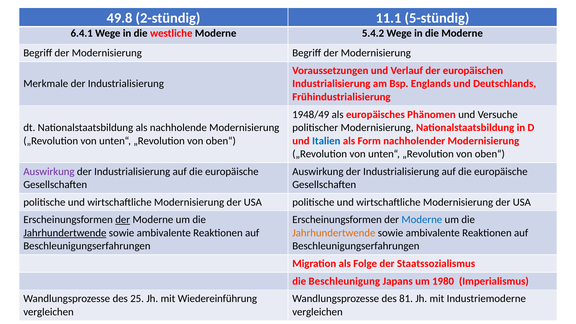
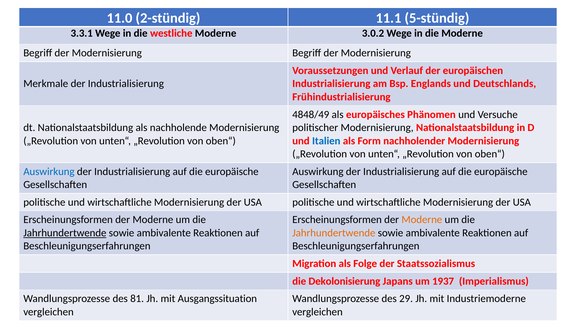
49.8: 49.8 -> 11.0 (119, 18)
6.4.1: 6.4.1 -> 3.3.1 (82, 33)
5.4.2: 5.4.2 -> 3.0.2 (373, 33)
1948/49: 1948/49 -> 4848/49 (311, 114)
Auswirkung colour: purple -> blue (49, 172)
der underline: present -> none (123, 220)
Moderne colour: blue -> orange (422, 220)
Beschleunigung: Beschleunigung -> Dekolonisierung (344, 281)
1980: 1980 -> 1937 (443, 281)
25: 25 -> 81 (137, 299)
Wiedereinführung: Wiedereinführung -> Ausgangssituation (217, 299)
81: 81 -> 29 (406, 299)
